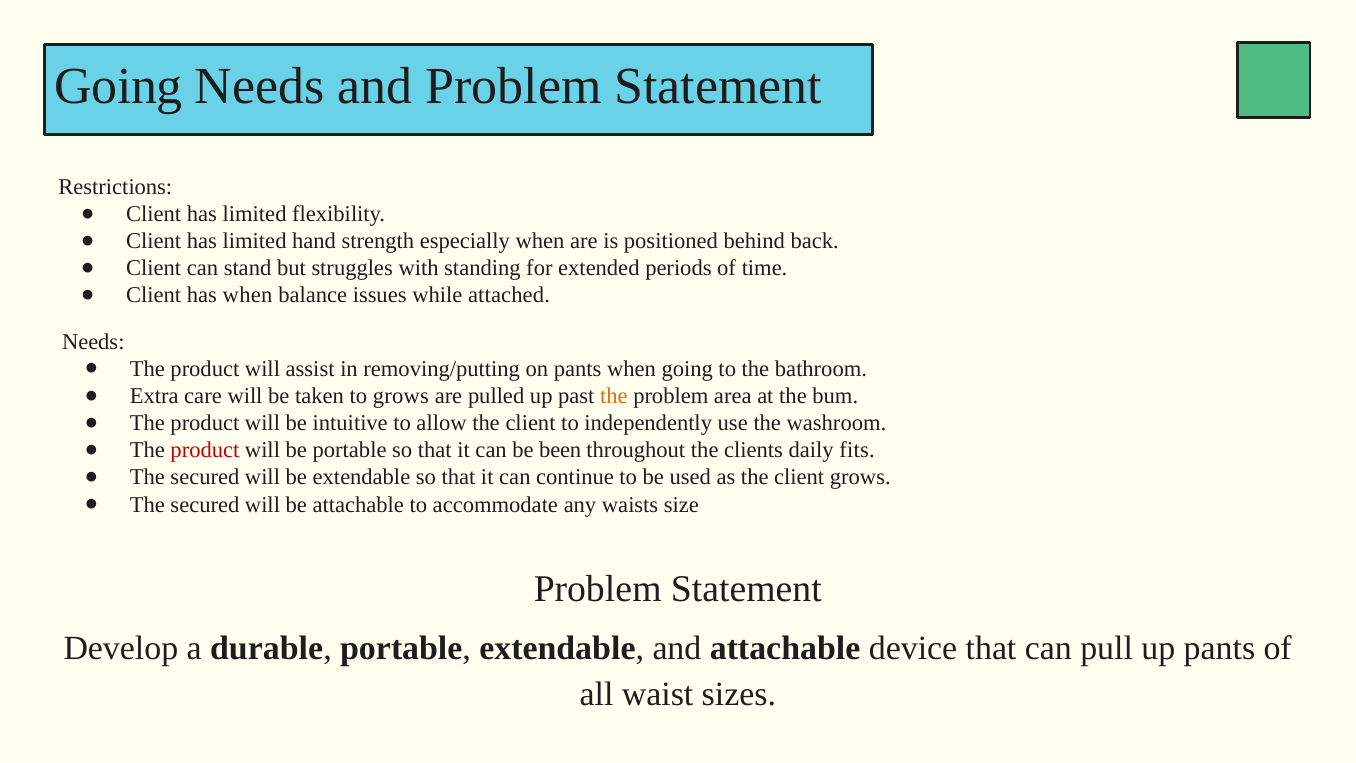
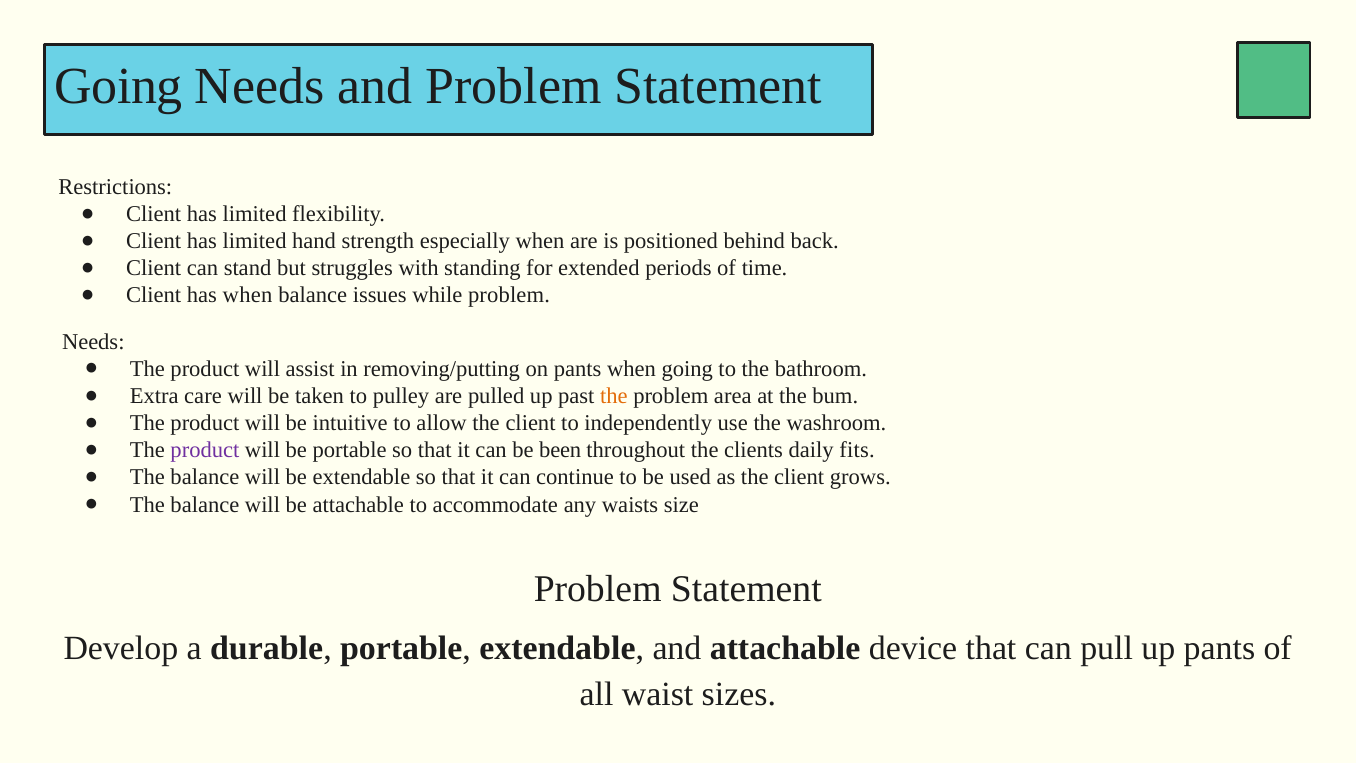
while attached: attached -> problem (509, 295)
to grows: grows -> pulley (401, 396)
product colour: red -> purple (205, 450)
secured: secured -> balance (205, 477)
secured: secured -> balance (205, 504)
